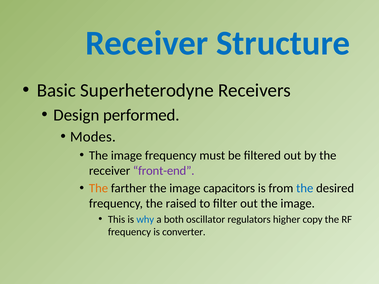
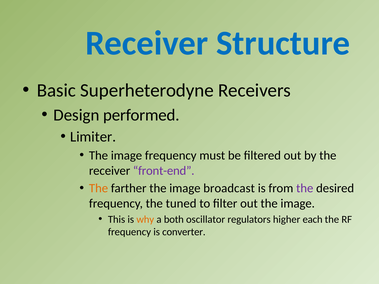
Modes: Modes -> Limiter (93, 137)
capacitors: capacitors -> broadcast (229, 188)
the colour: blue -> purple (305, 188)
raised: raised -> tuned (181, 204)
why colour: blue -> orange (145, 219)
copy: copy -> each (313, 219)
